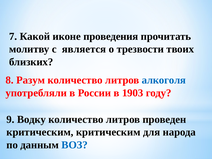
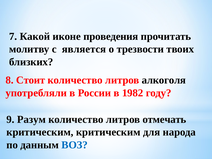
Разум: Разум -> Стоит (31, 80)
алкоголя colour: blue -> black (164, 80)
1903: 1903 -> 1982 (133, 93)
Водку: Водку -> Разум (31, 119)
проведен: проведен -> отмечать (164, 119)
